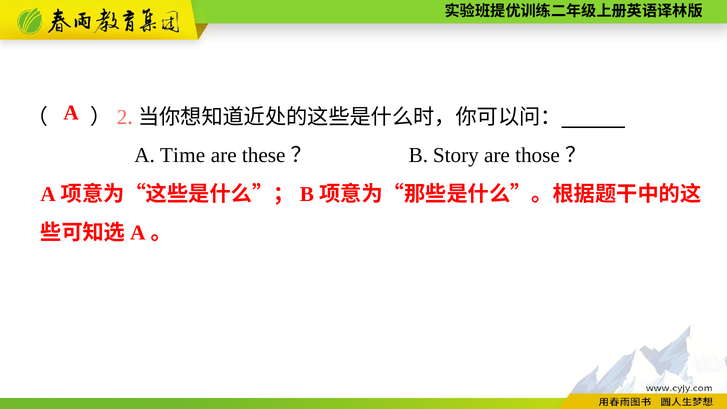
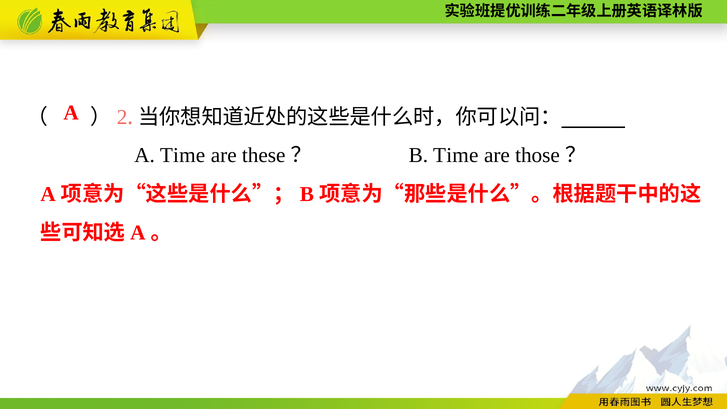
B Story: Story -> Time (456, 155)
